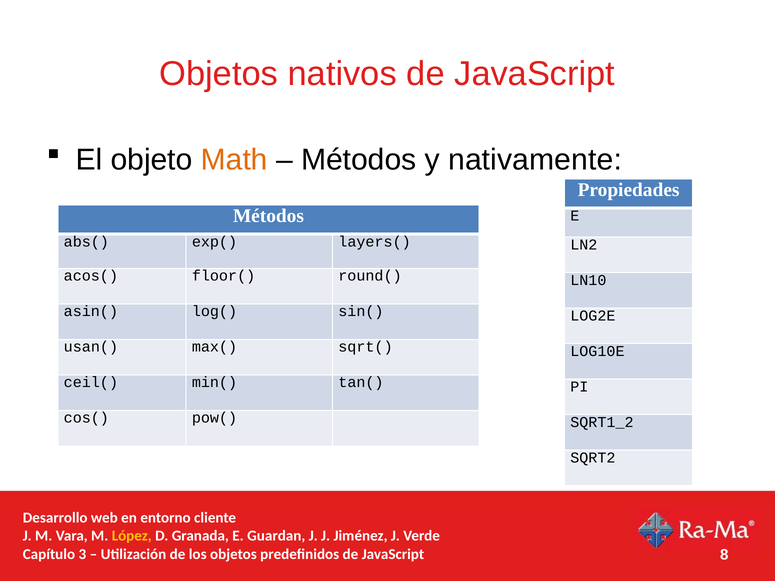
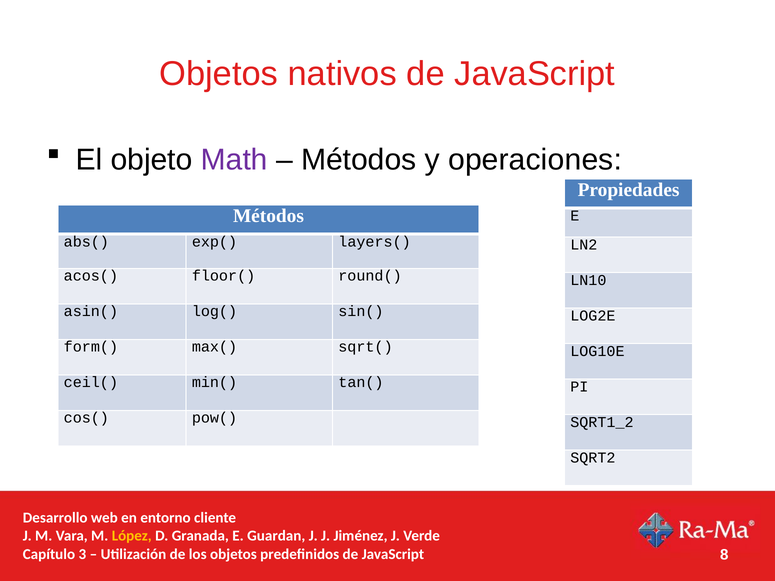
Math colour: orange -> purple (234, 160)
nativamente: nativamente -> operaciones (535, 160)
usan(: usan( -> form( (91, 347)
